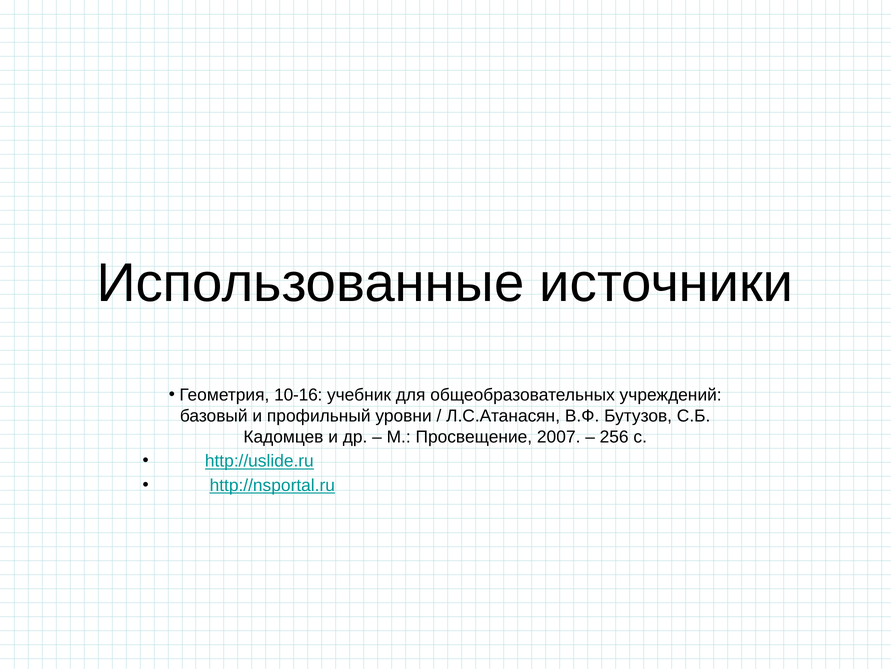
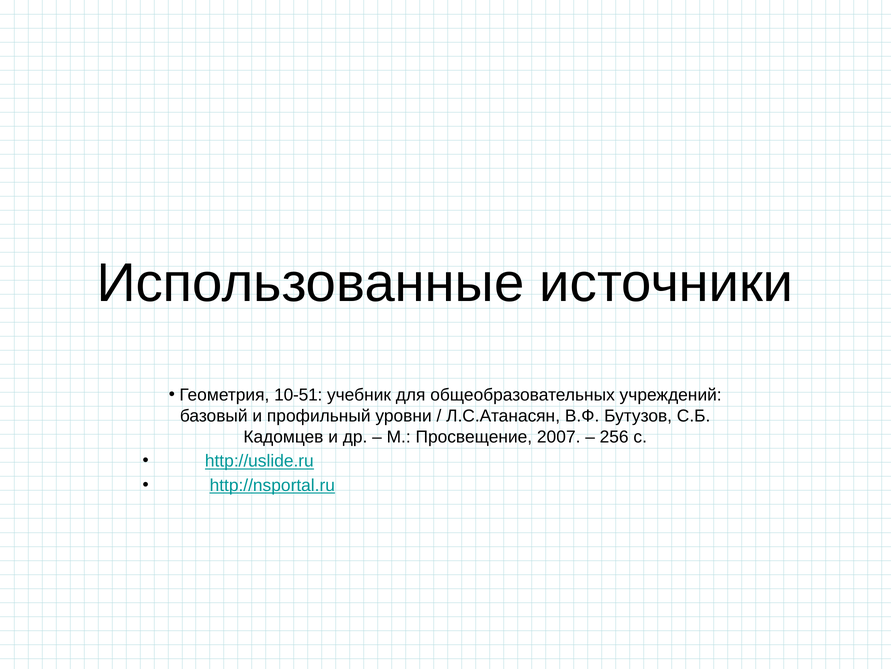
10-16: 10-16 -> 10-51 (298, 395)
